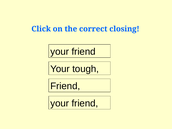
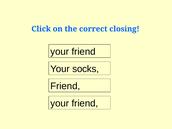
tough: tough -> socks (86, 69)
